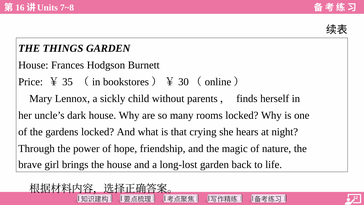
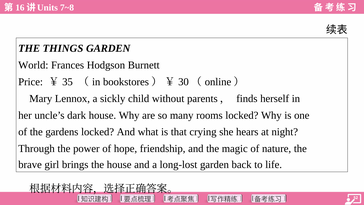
House: House -> World (33, 65)
